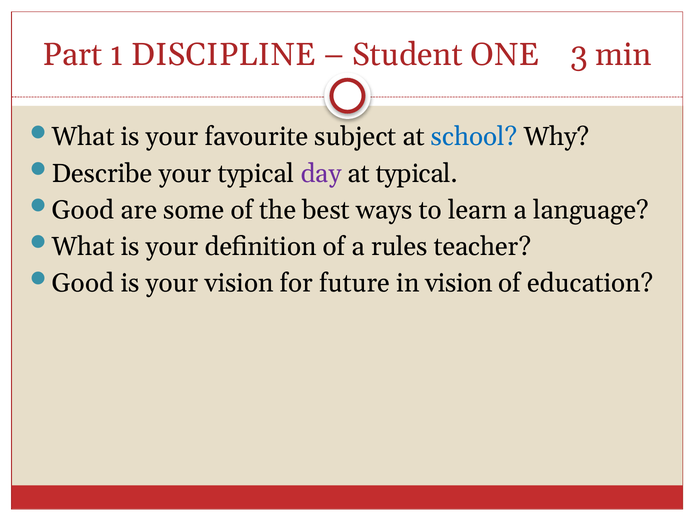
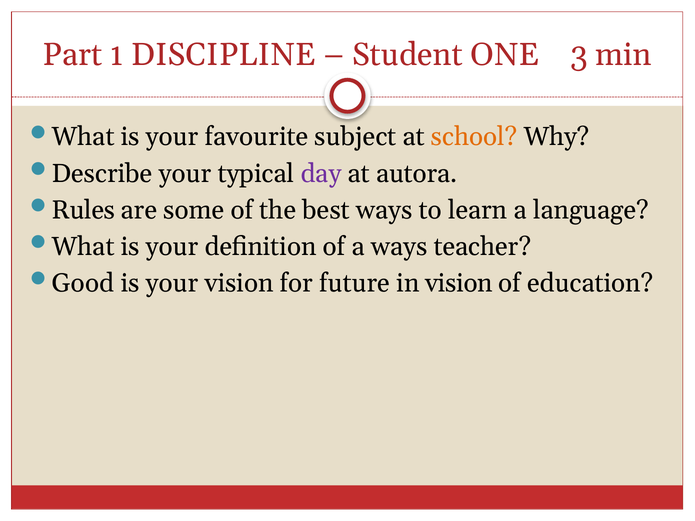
school colour: blue -> orange (474, 137)
at typical: typical -> autora (417, 173)
Good: Good -> Rules (83, 210)
a rules: rules -> ways (399, 247)
